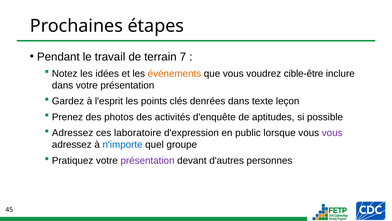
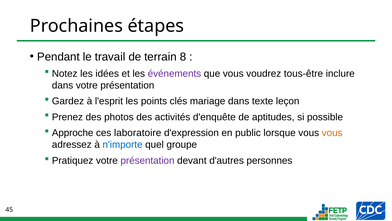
7: 7 -> 8 (183, 57)
événements colour: orange -> purple (174, 73)
cible-être: cible-être -> tous-être (303, 73)
denrées: denrées -> mariage (208, 101)
Adressez: Adressez -> Approche (73, 133)
vous colour: purple -> orange (332, 133)
